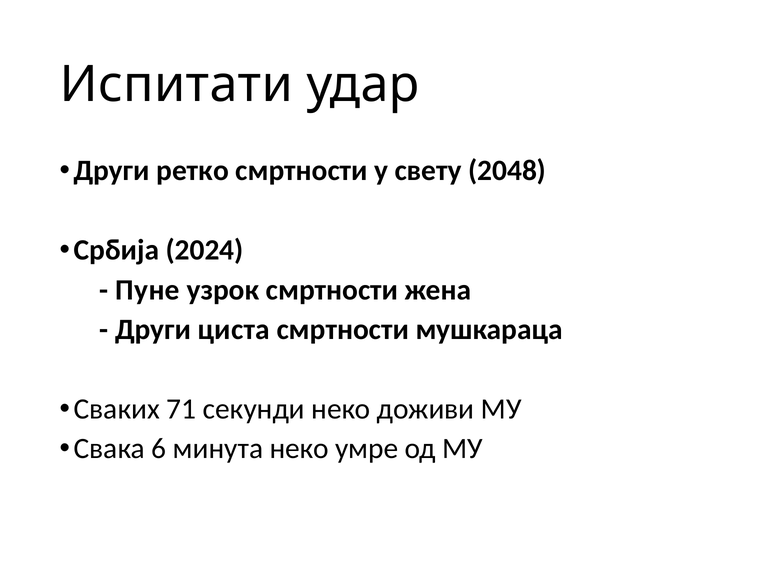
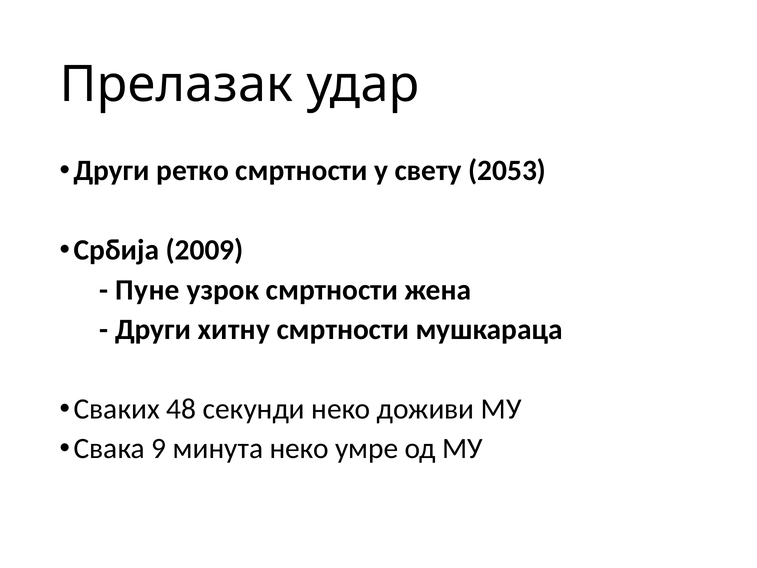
Испитати: Испитати -> Прелазак (176, 85)
2048: 2048 -> 2053 (507, 171)
2024: 2024 -> 2009 (205, 250)
циста: циста -> хитну (234, 329)
71: 71 -> 48 (181, 409)
6: 6 -> 9 (159, 449)
